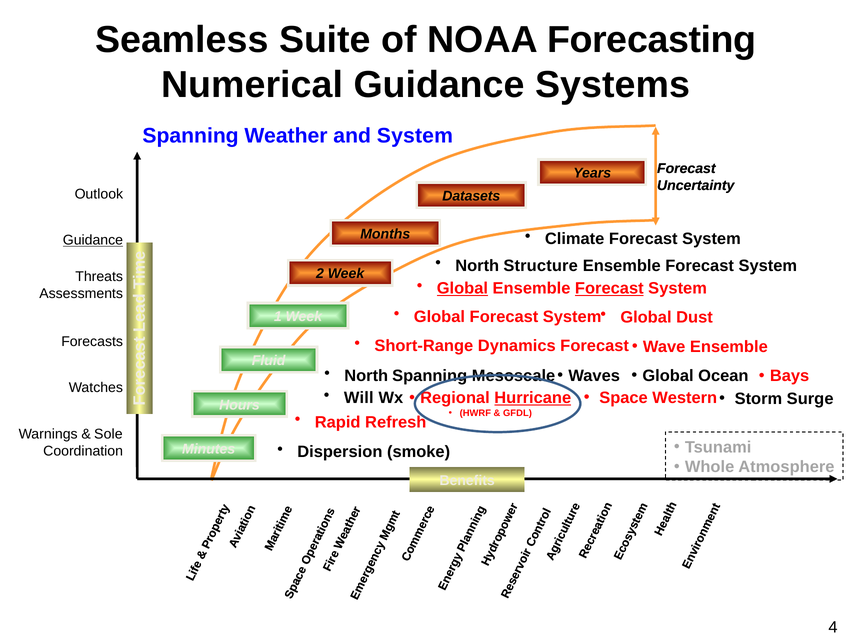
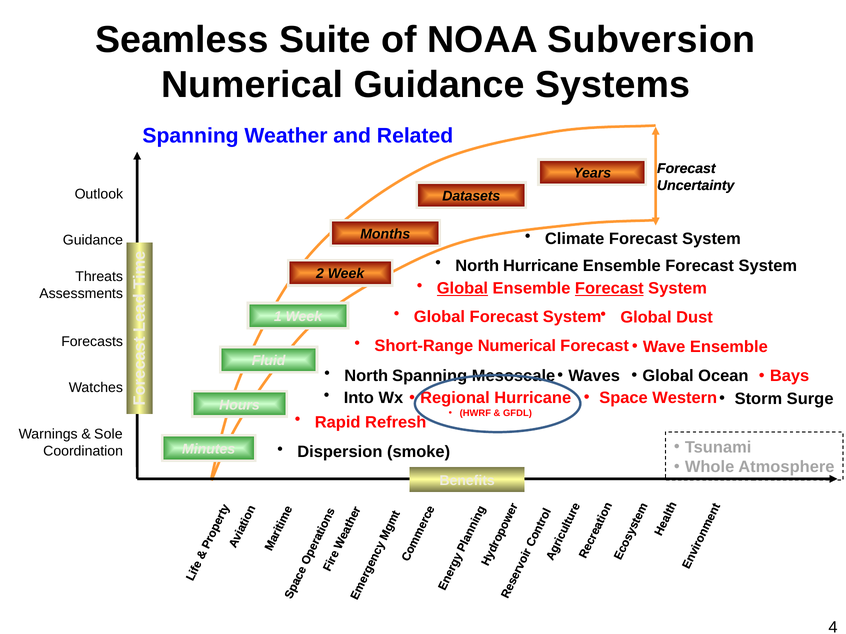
Forecasting: Forecasting -> Subversion (651, 40)
and System: System -> Related (415, 136)
Guidance underline: present -> none (93, 240)
North Structure: Structure -> Hurricane (541, 266)
Short-Range Dynamics: Dynamics -> Numerical (517, 346)
Will: Will -> Into (359, 398)
Hurricane underline: present -> none (533, 398)
